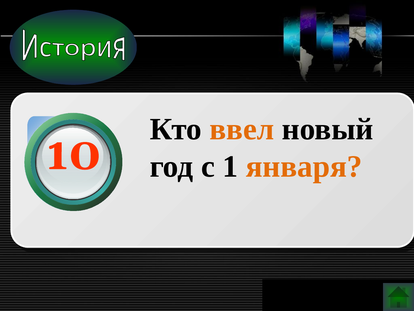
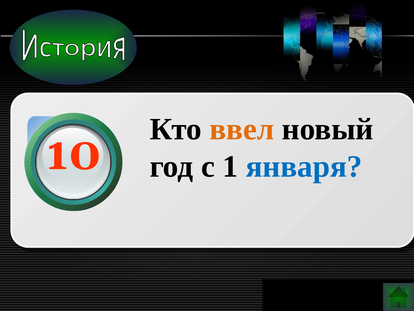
января colour: orange -> blue (304, 166)
